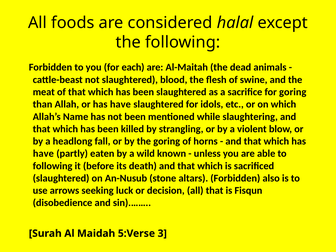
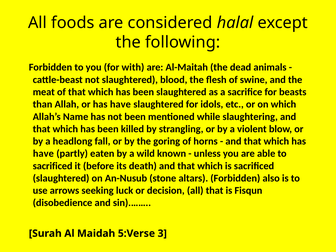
each: each -> with (133, 67)
for goring: goring -> beasts (293, 92)
following: following -> sacrificed (53, 166)
